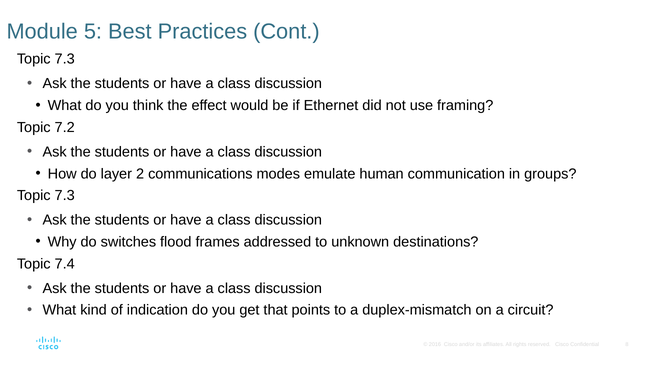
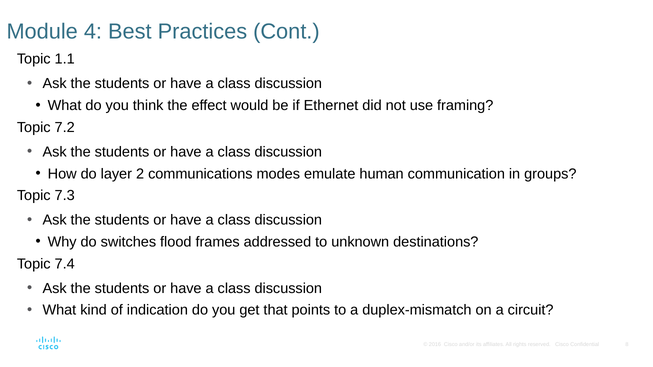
5: 5 -> 4 (93, 32)
7.3: 7.3 -> 1.1 (65, 59)
